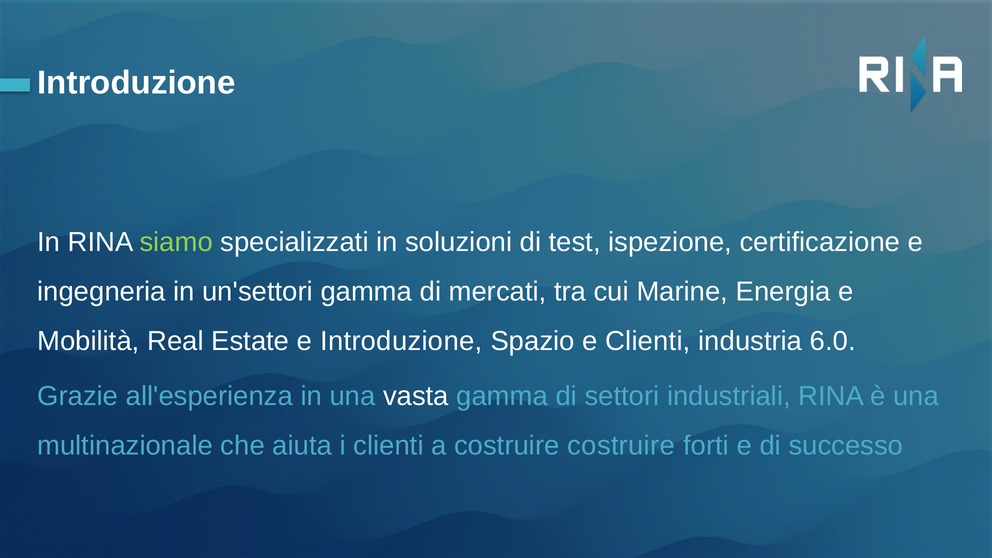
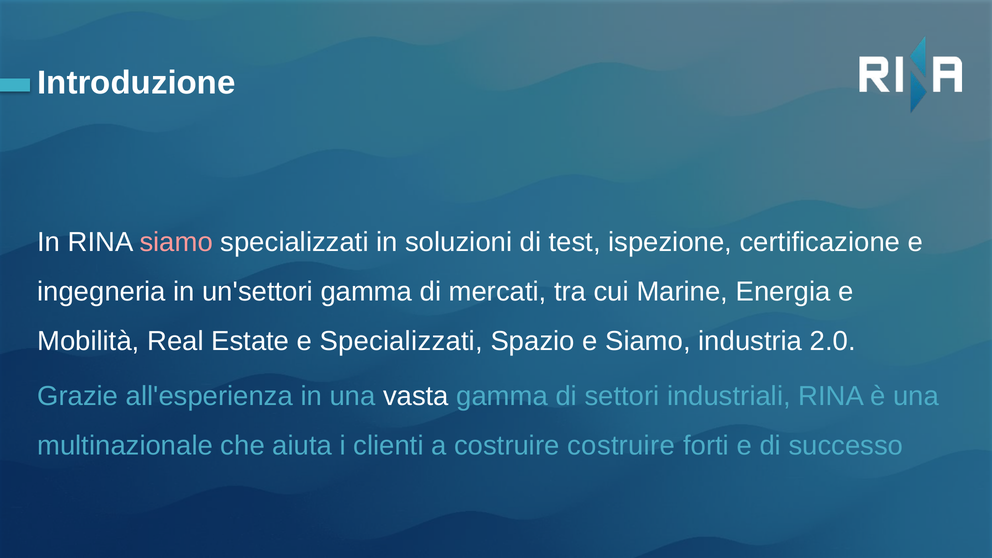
siamo colour: light green -> pink (176, 242)
e Introduzione: Introduzione -> Specializzati (401, 341)
e Clienti: Clienti -> Siamo (648, 341)
6.0: 6.0 -> 2.0 (833, 341)
